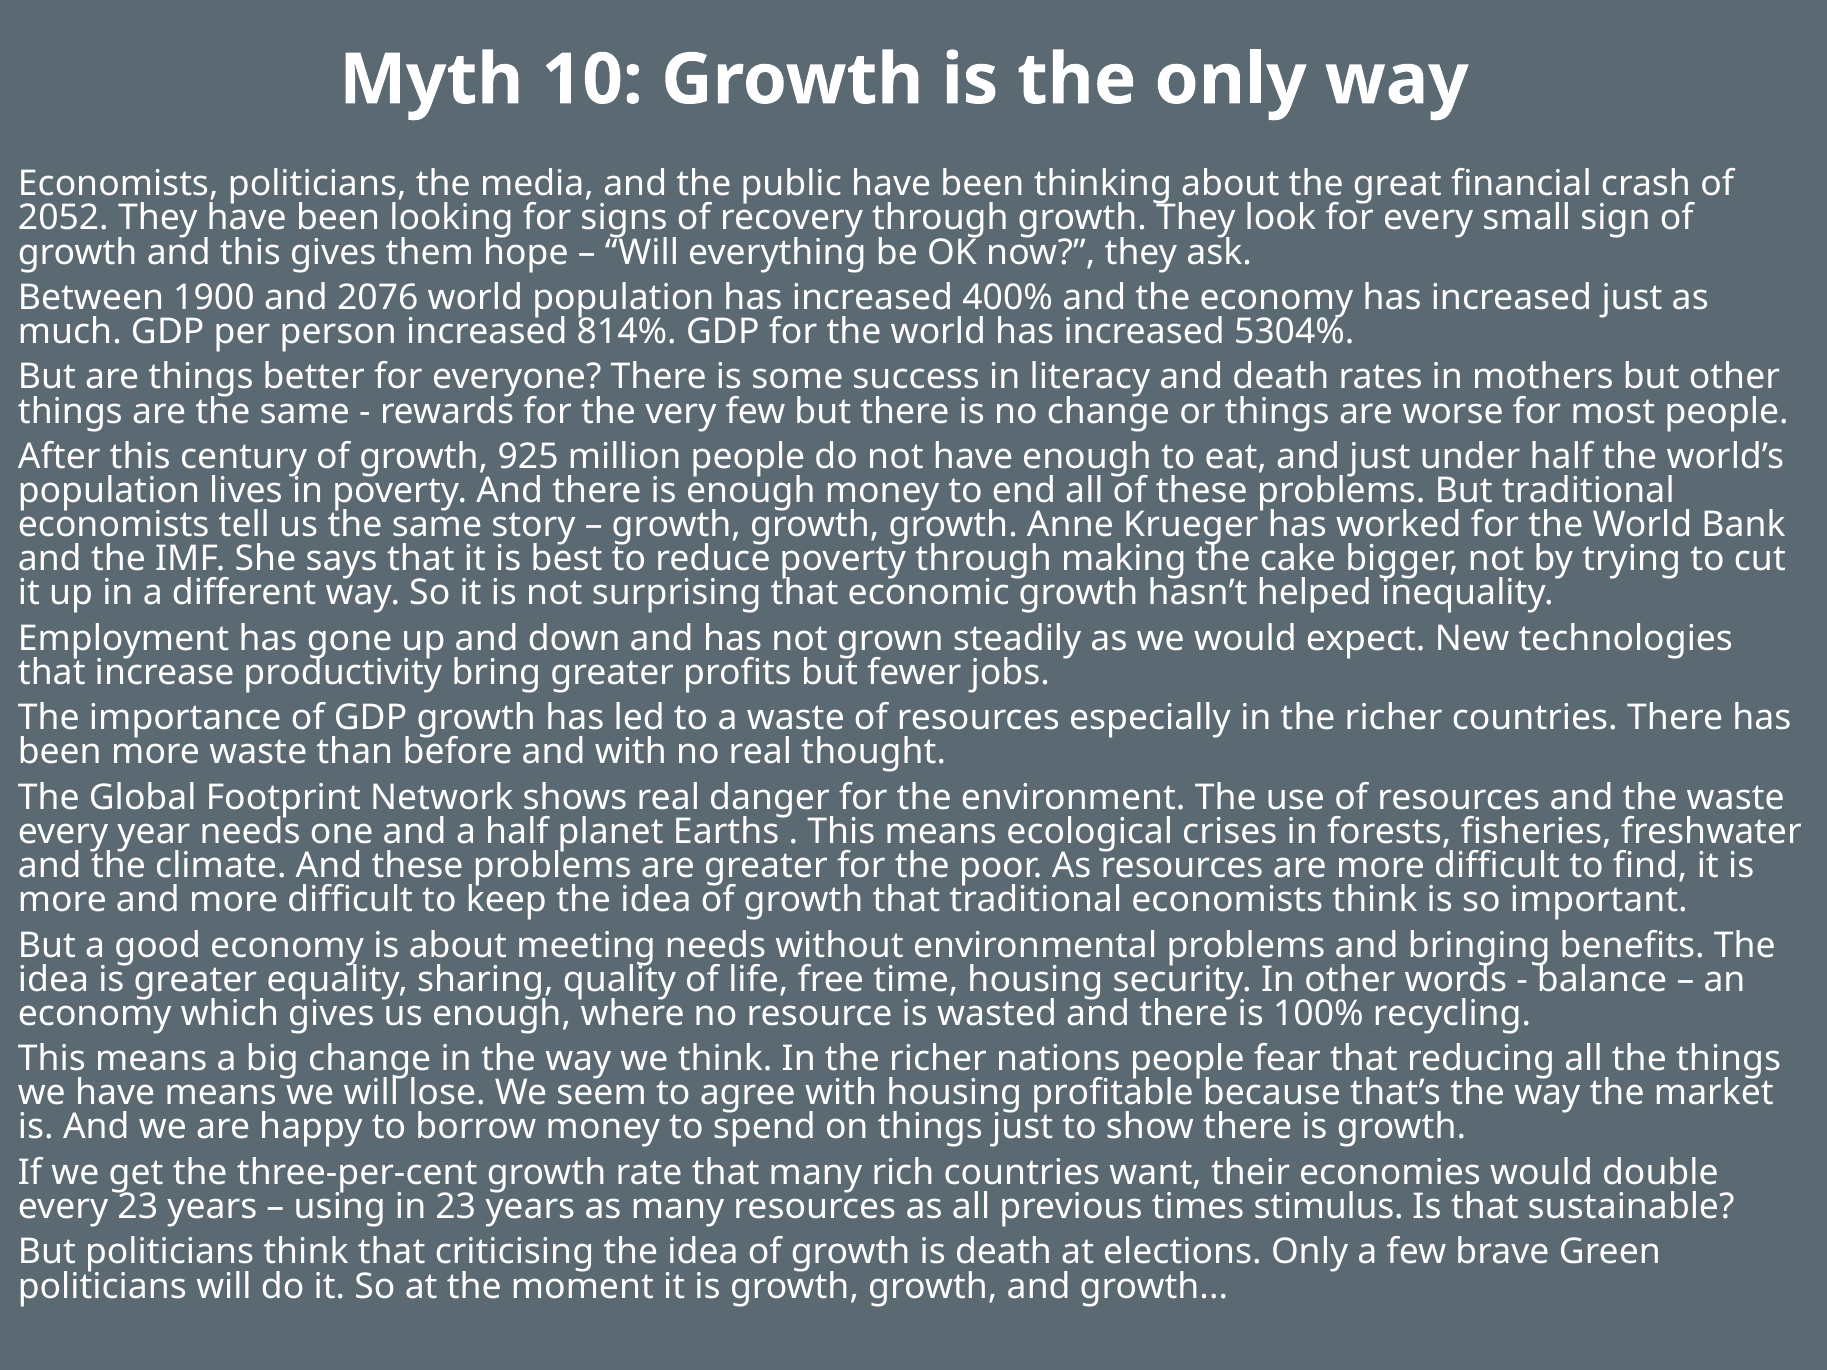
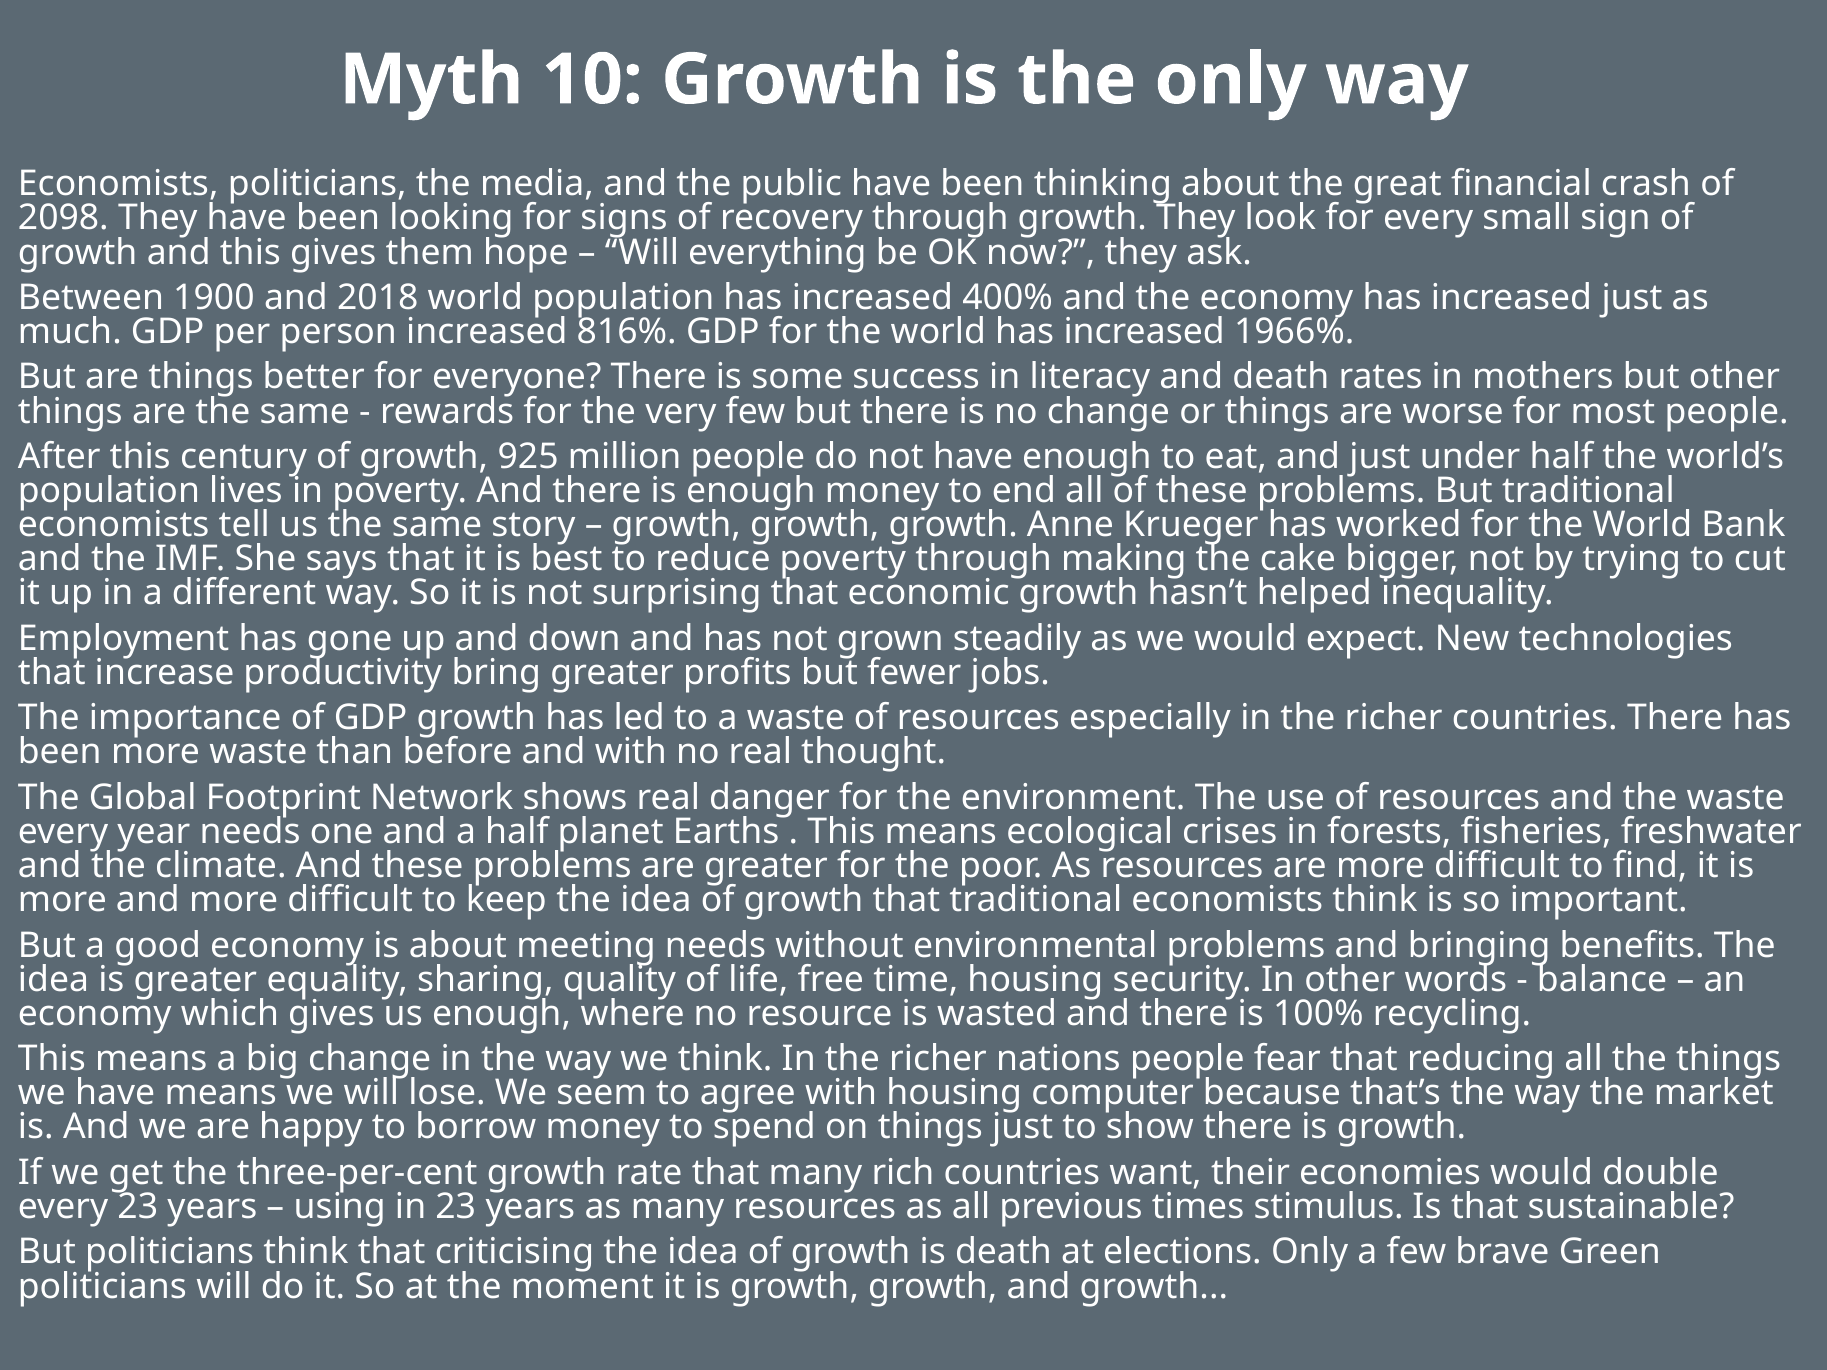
2052: 2052 -> 2098 (63, 218)
2076: 2076 -> 2018 (378, 298)
814%: 814% -> 816% (627, 332)
5304%: 5304% -> 1966% (1294, 332)
profitable: profitable -> computer (1113, 1093)
